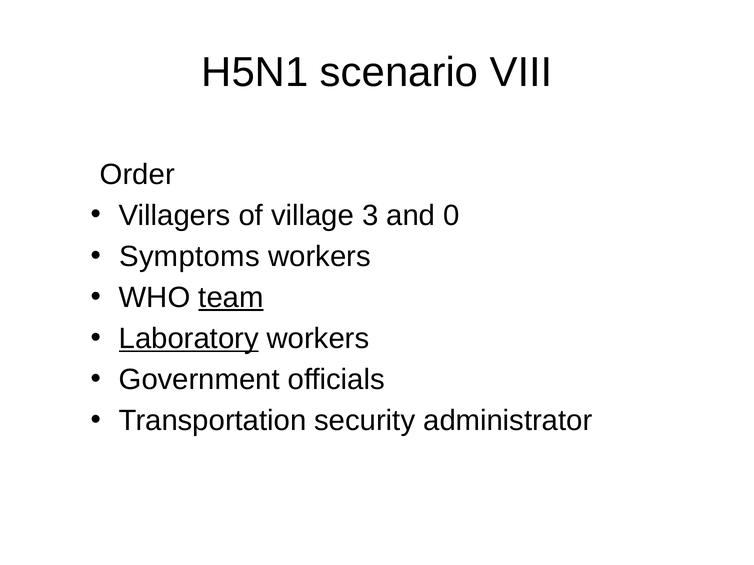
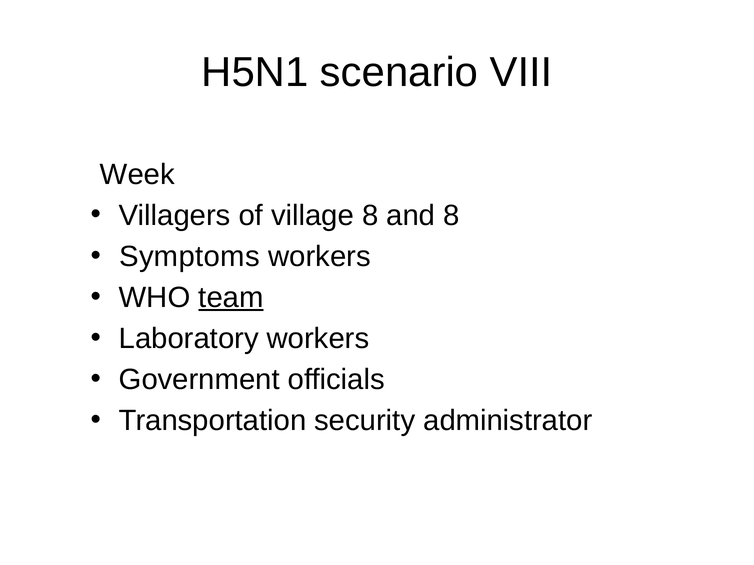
Order: Order -> Week (137, 175)
village 3: 3 -> 8 (370, 216)
and 0: 0 -> 8 (452, 216)
Laboratory underline: present -> none (189, 339)
